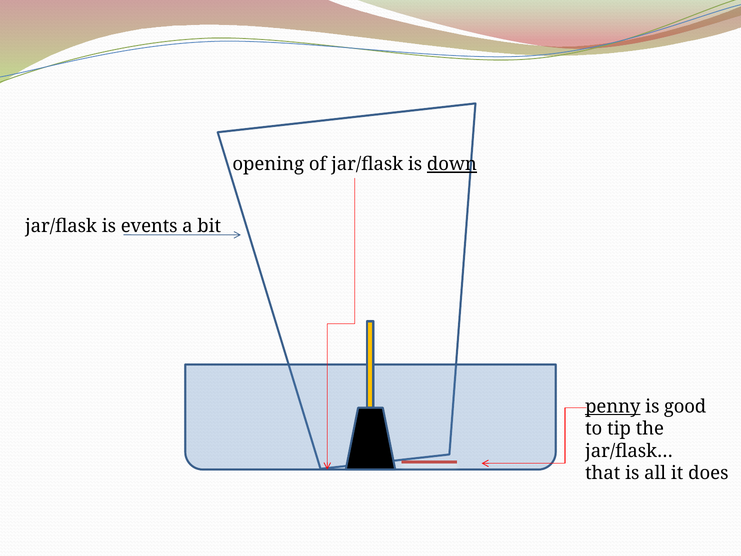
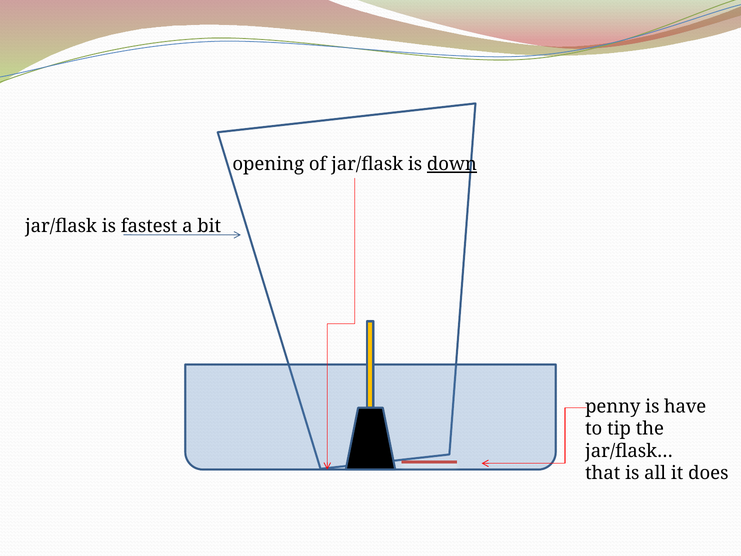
events: events -> fastest (149, 226)
penny underline: present -> none (613, 406)
good: good -> have (685, 406)
